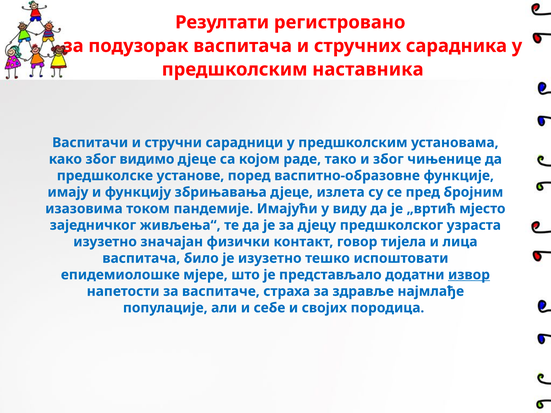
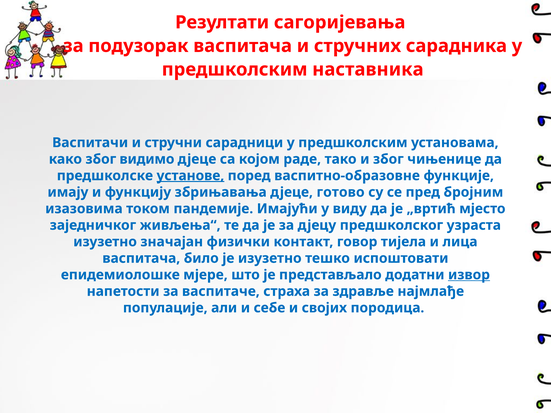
регистровано: регистровано -> сагоријевања (340, 22)
установе underline: none -> present (190, 176)
излета: излета -> готово (341, 192)
